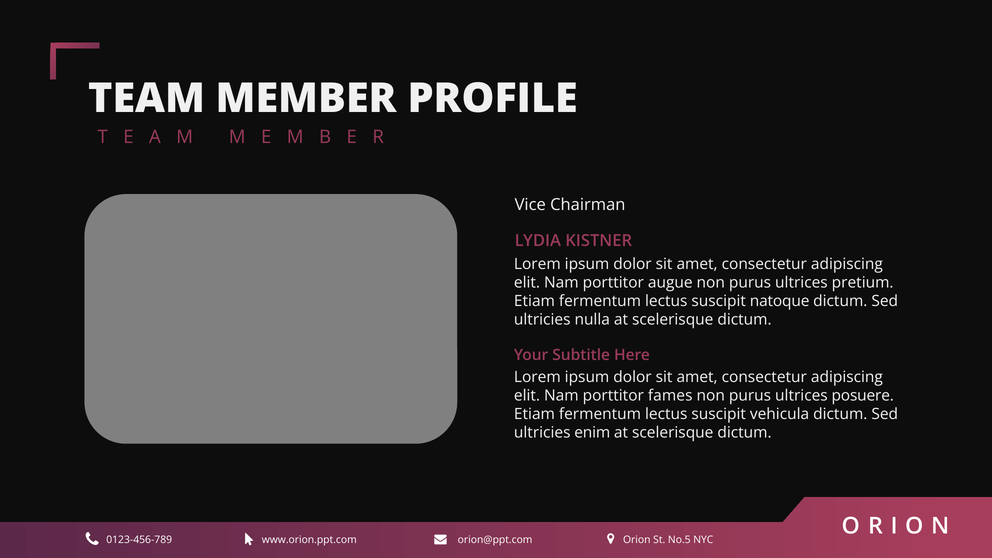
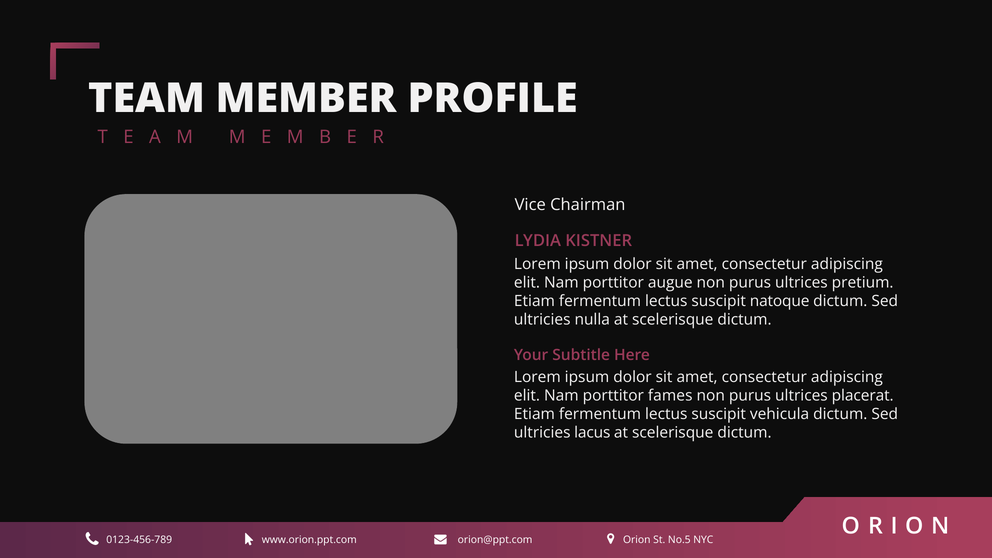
posuere: posuere -> placerat (863, 396)
enim: enim -> lacus (592, 433)
